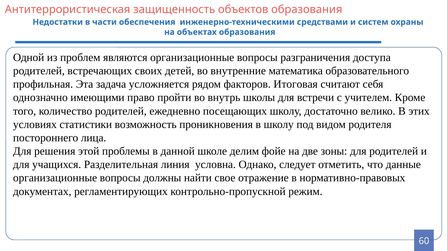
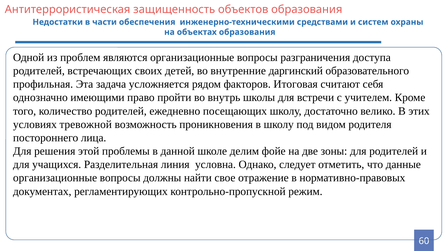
математика: математика -> даргинский (296, 71)
статистики: статистики -> тревожной (86, 125)
